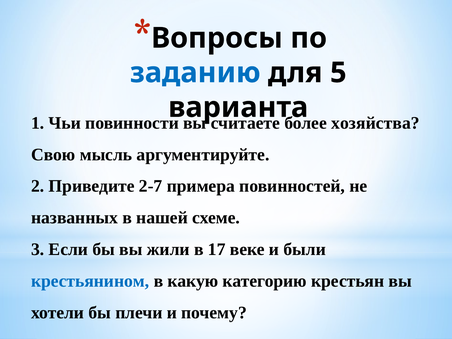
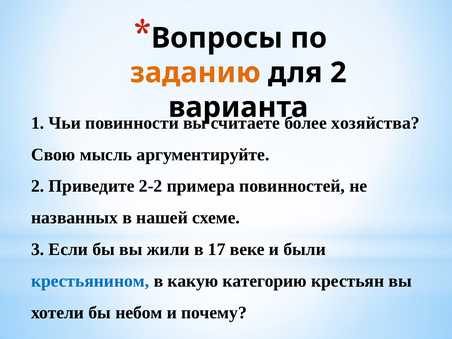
заданию colour: blue -> orange (195, 73)
для 5: 5 -> 2 (338, 73)
2-7: 2-7 -> 2-2 (151, 186)
плечи: плечи -> небом (139, 313)
